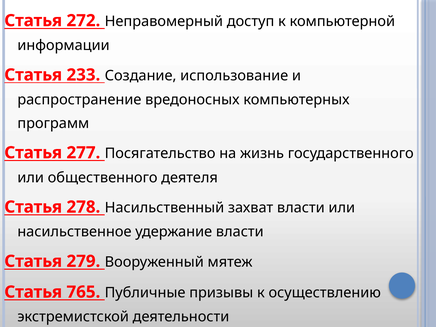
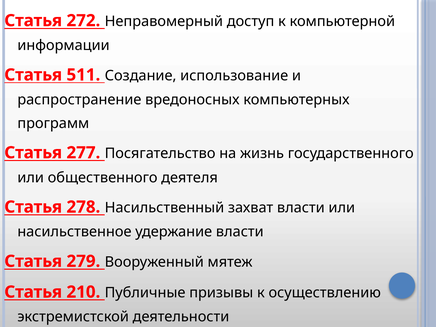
233: 233 -> 511 (83, 75)
765: 765 -> 210 (83, 292)
